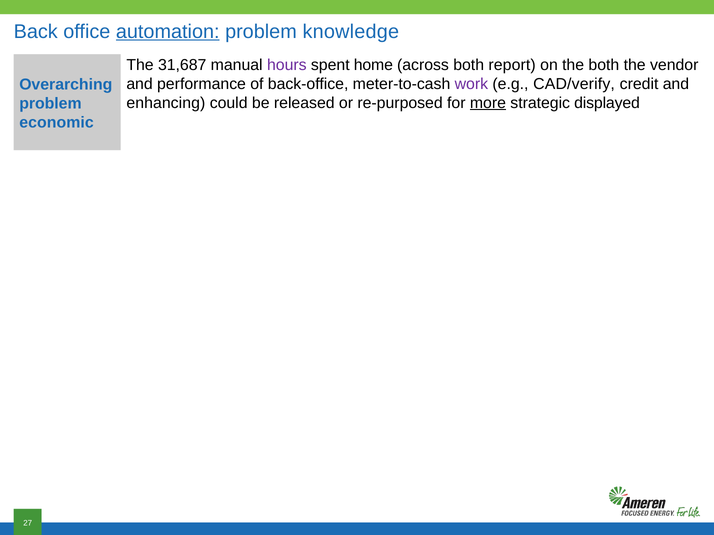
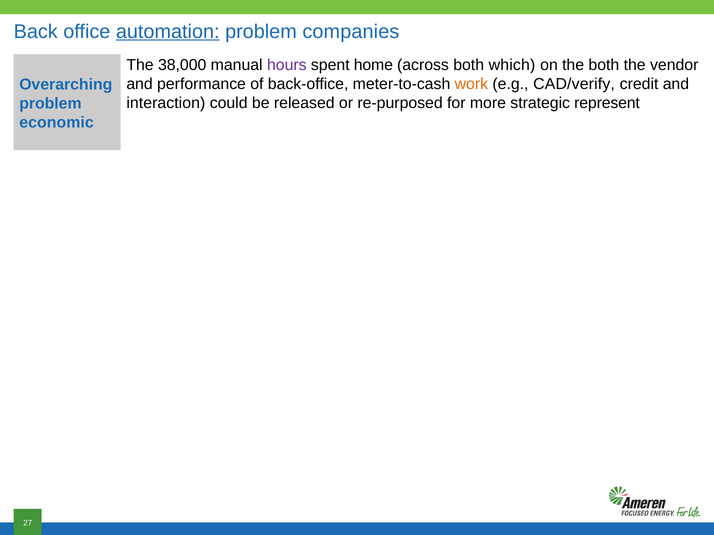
knowledge: knowledge -> companies (351, 32)
31,687: 31,687 -> 38,000 (182, 65)
report: report -> which (512, 65)
work colour: purple -> orange (471, 84)
enhancing: enhancing -> interaction (166, 103)
more underline: present -> none (488, 103)
displayed: displayed -> represent (607, 103)
